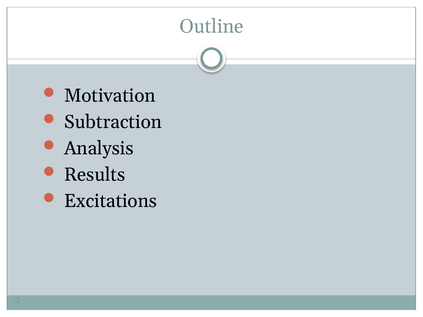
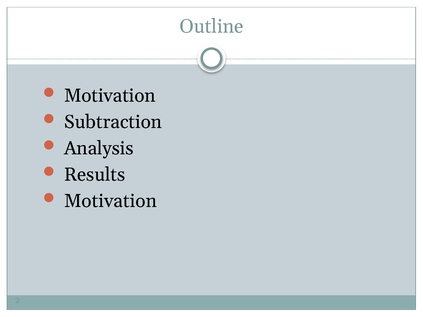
Excitations: Excitations -> Motivation (110, 201)
